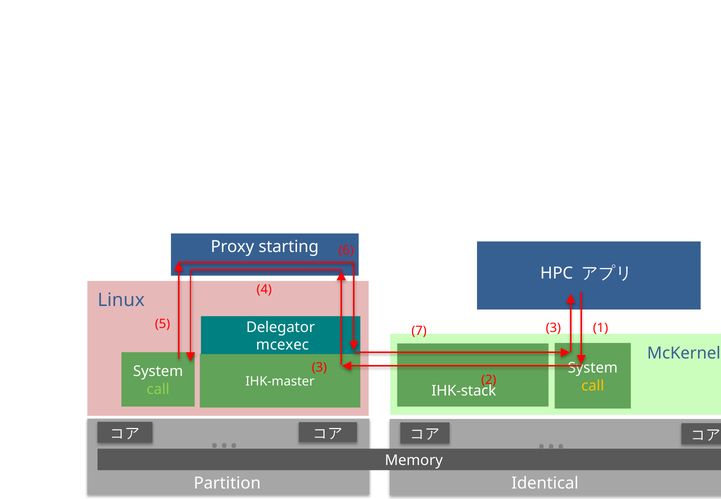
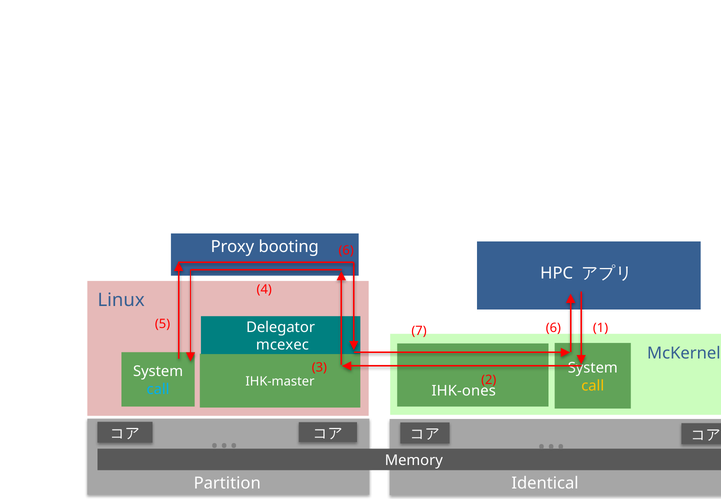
starting: starting -> booting (289, 247)
7 3: 3 -> 6 (553, 328)
call colour: light green -> light blue (158, 389)
IHK-stack: IHK-stack -> IHK-ones (464, 391)
